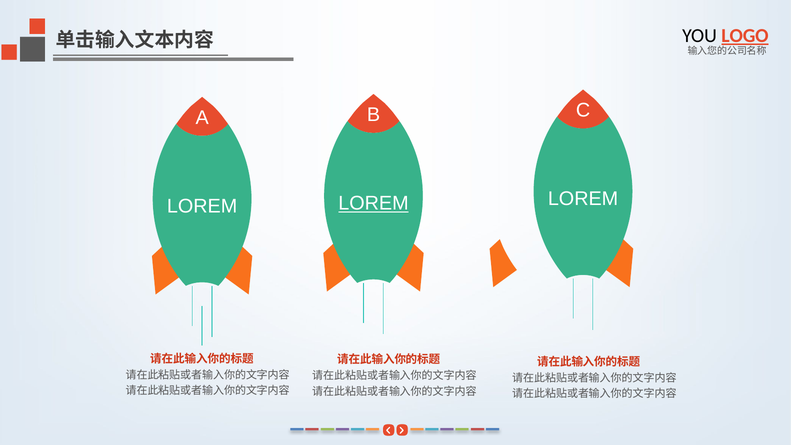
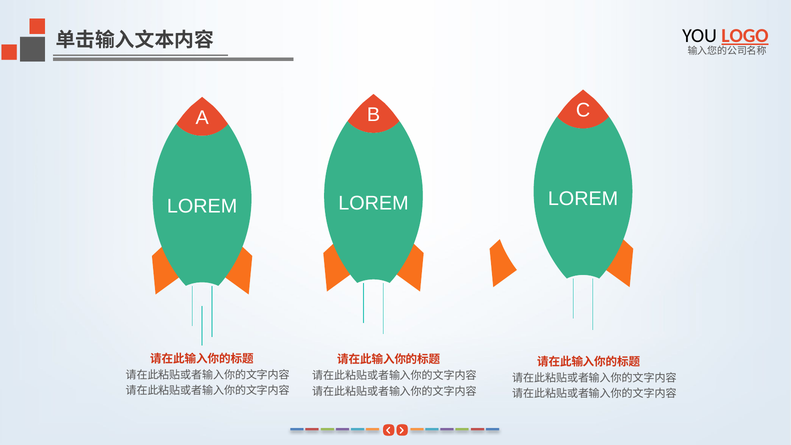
LOREM underline: present -> none (373, 203)
